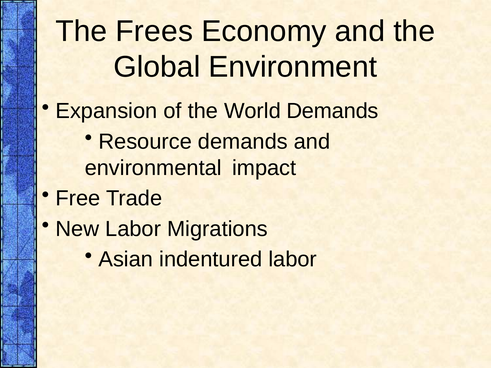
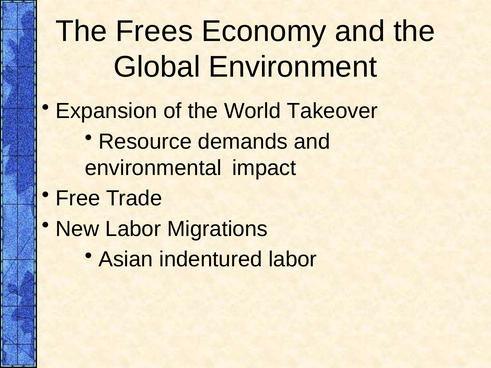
World Demands: Demands -> Takeover (332, 111)
